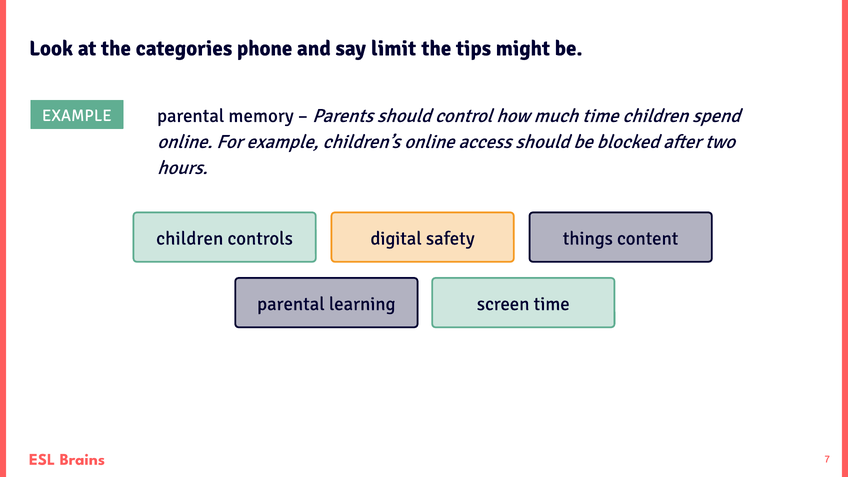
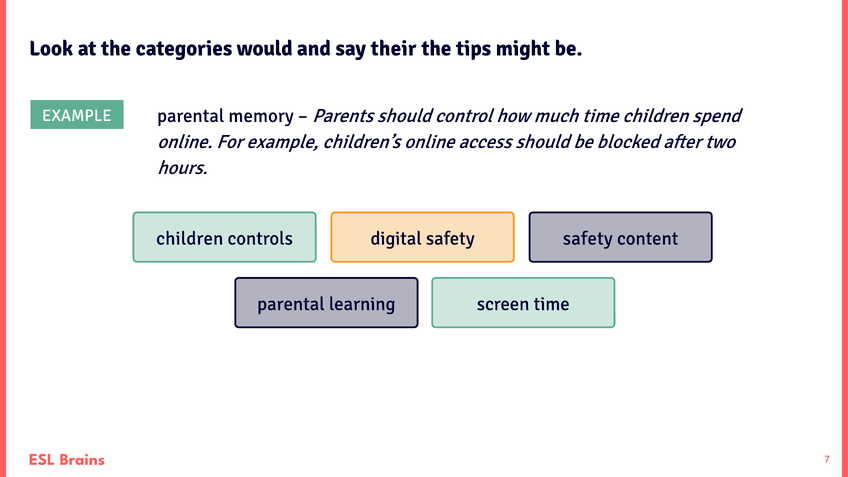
phone: phone -> would (265, 48)
limit: limit -> their (394, 48)
safety things: things -> safety (588, 238)
